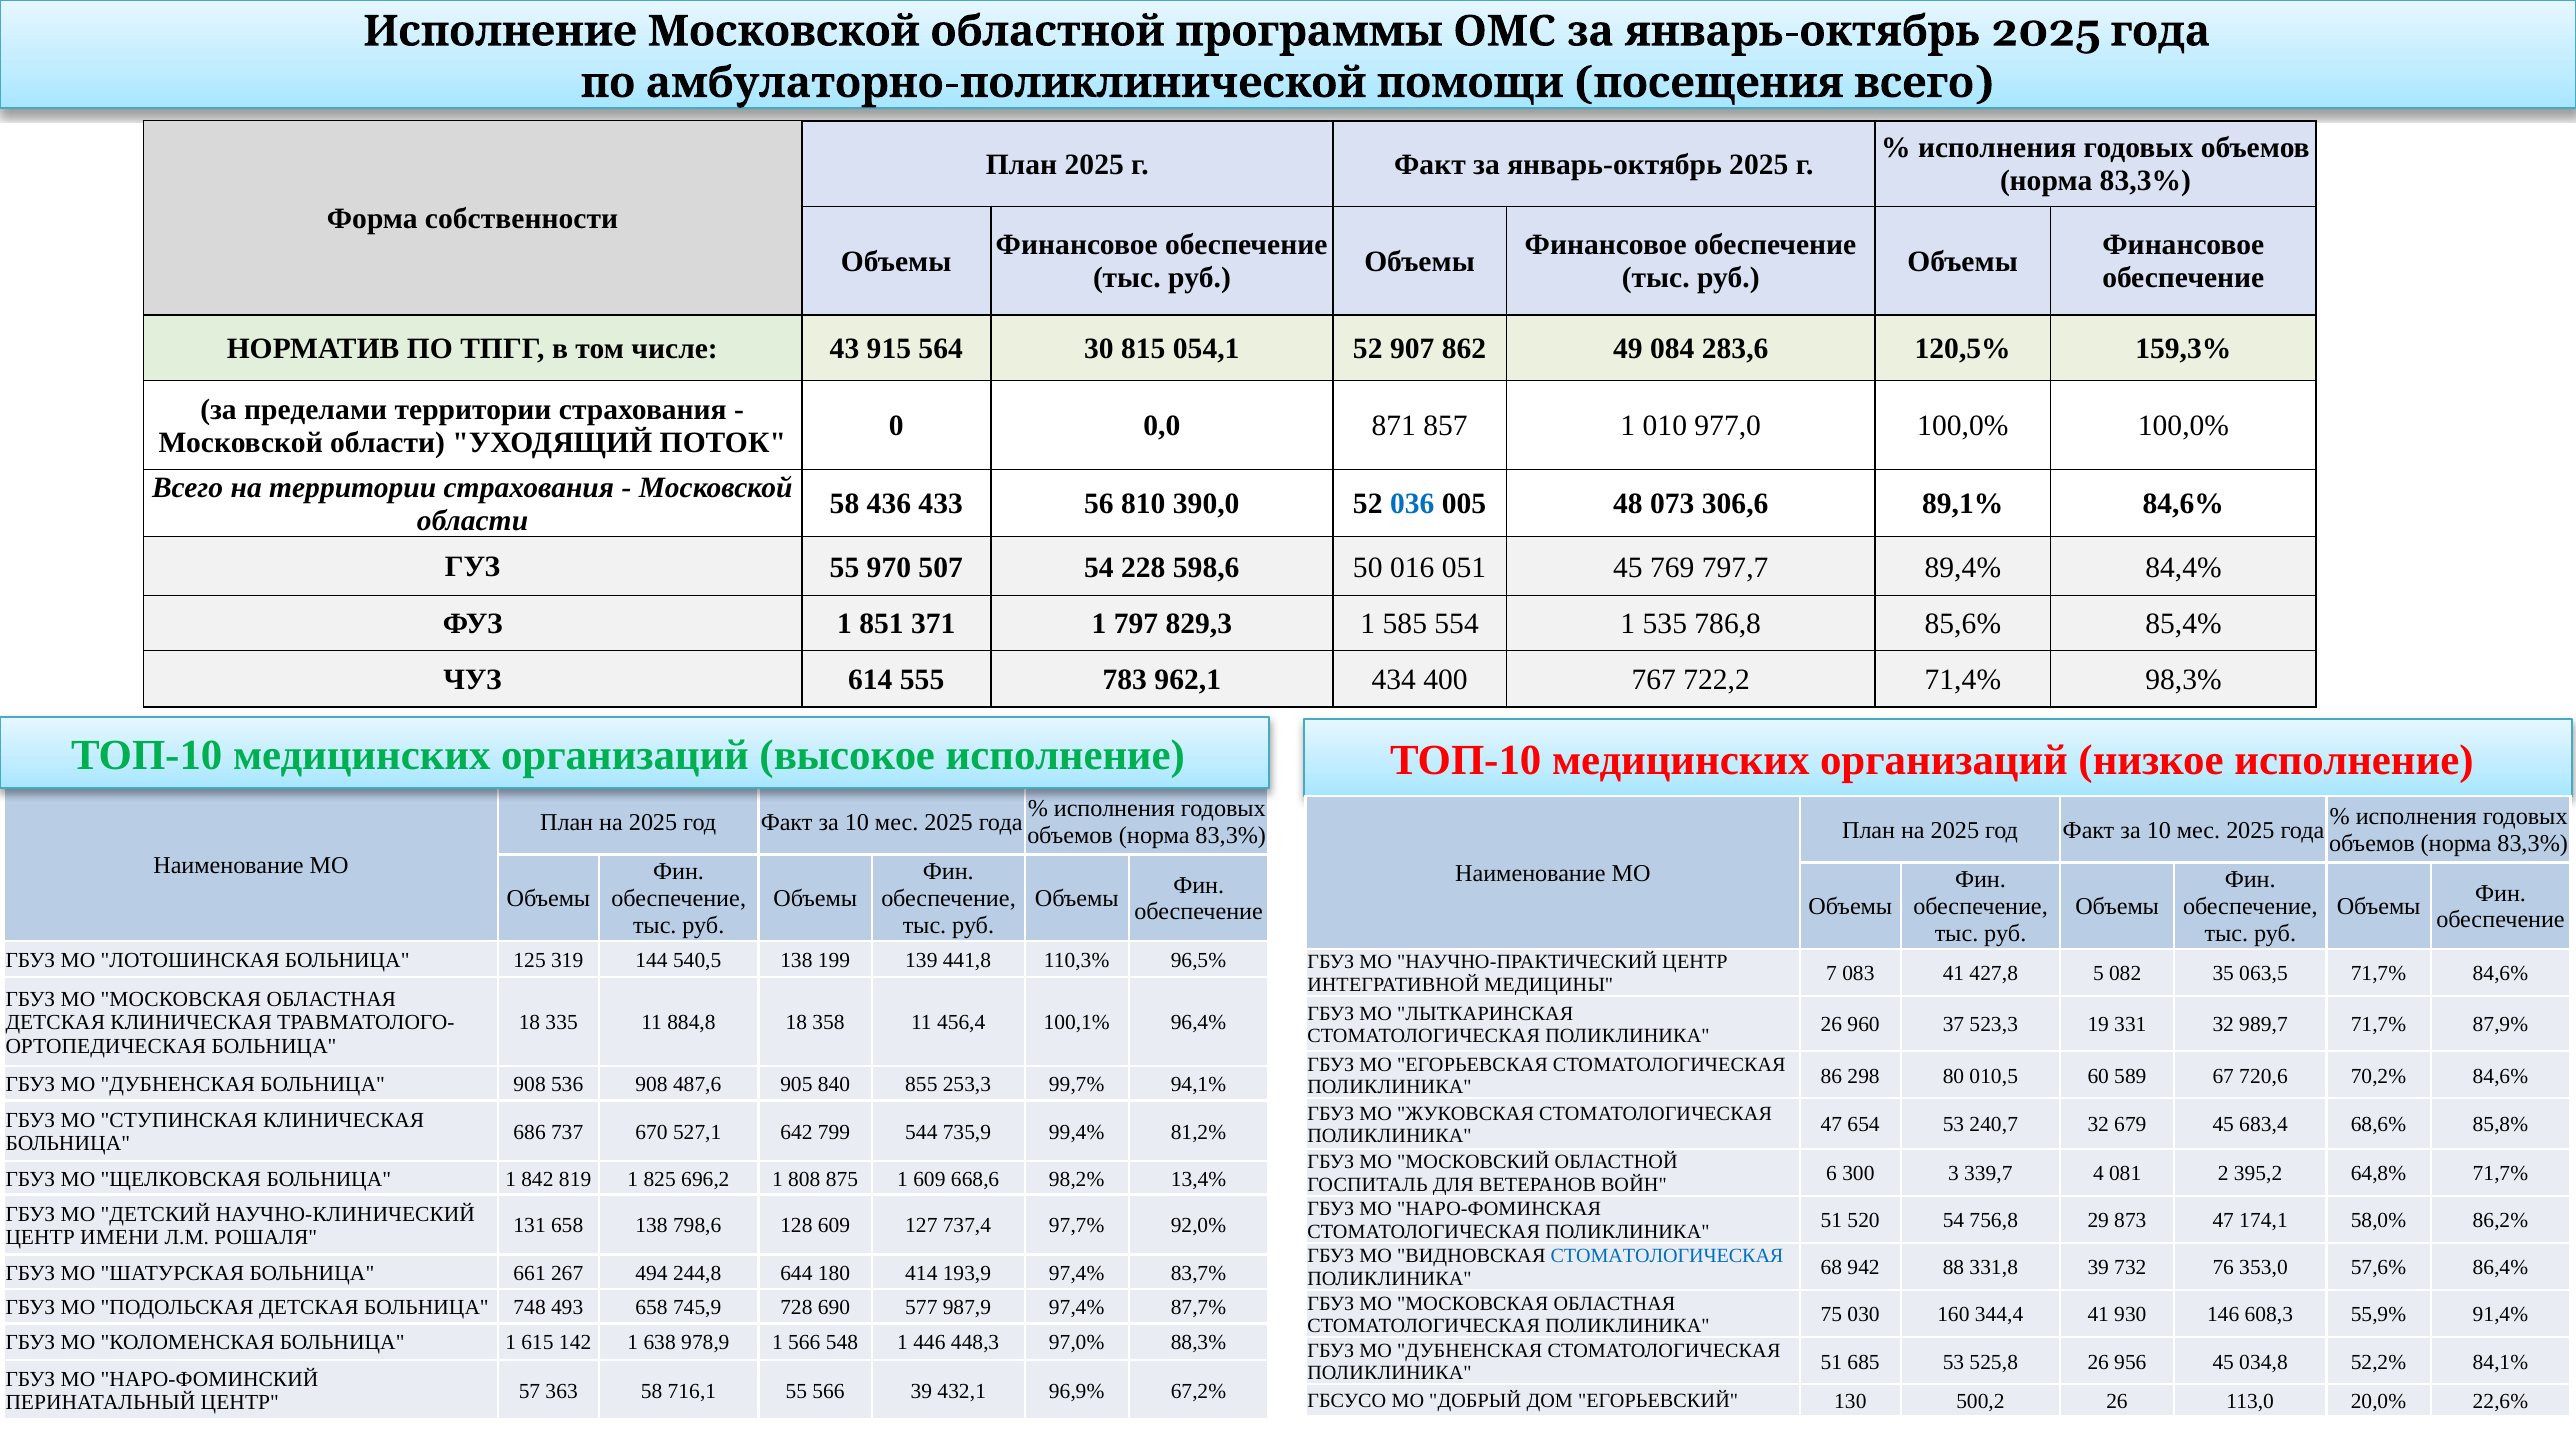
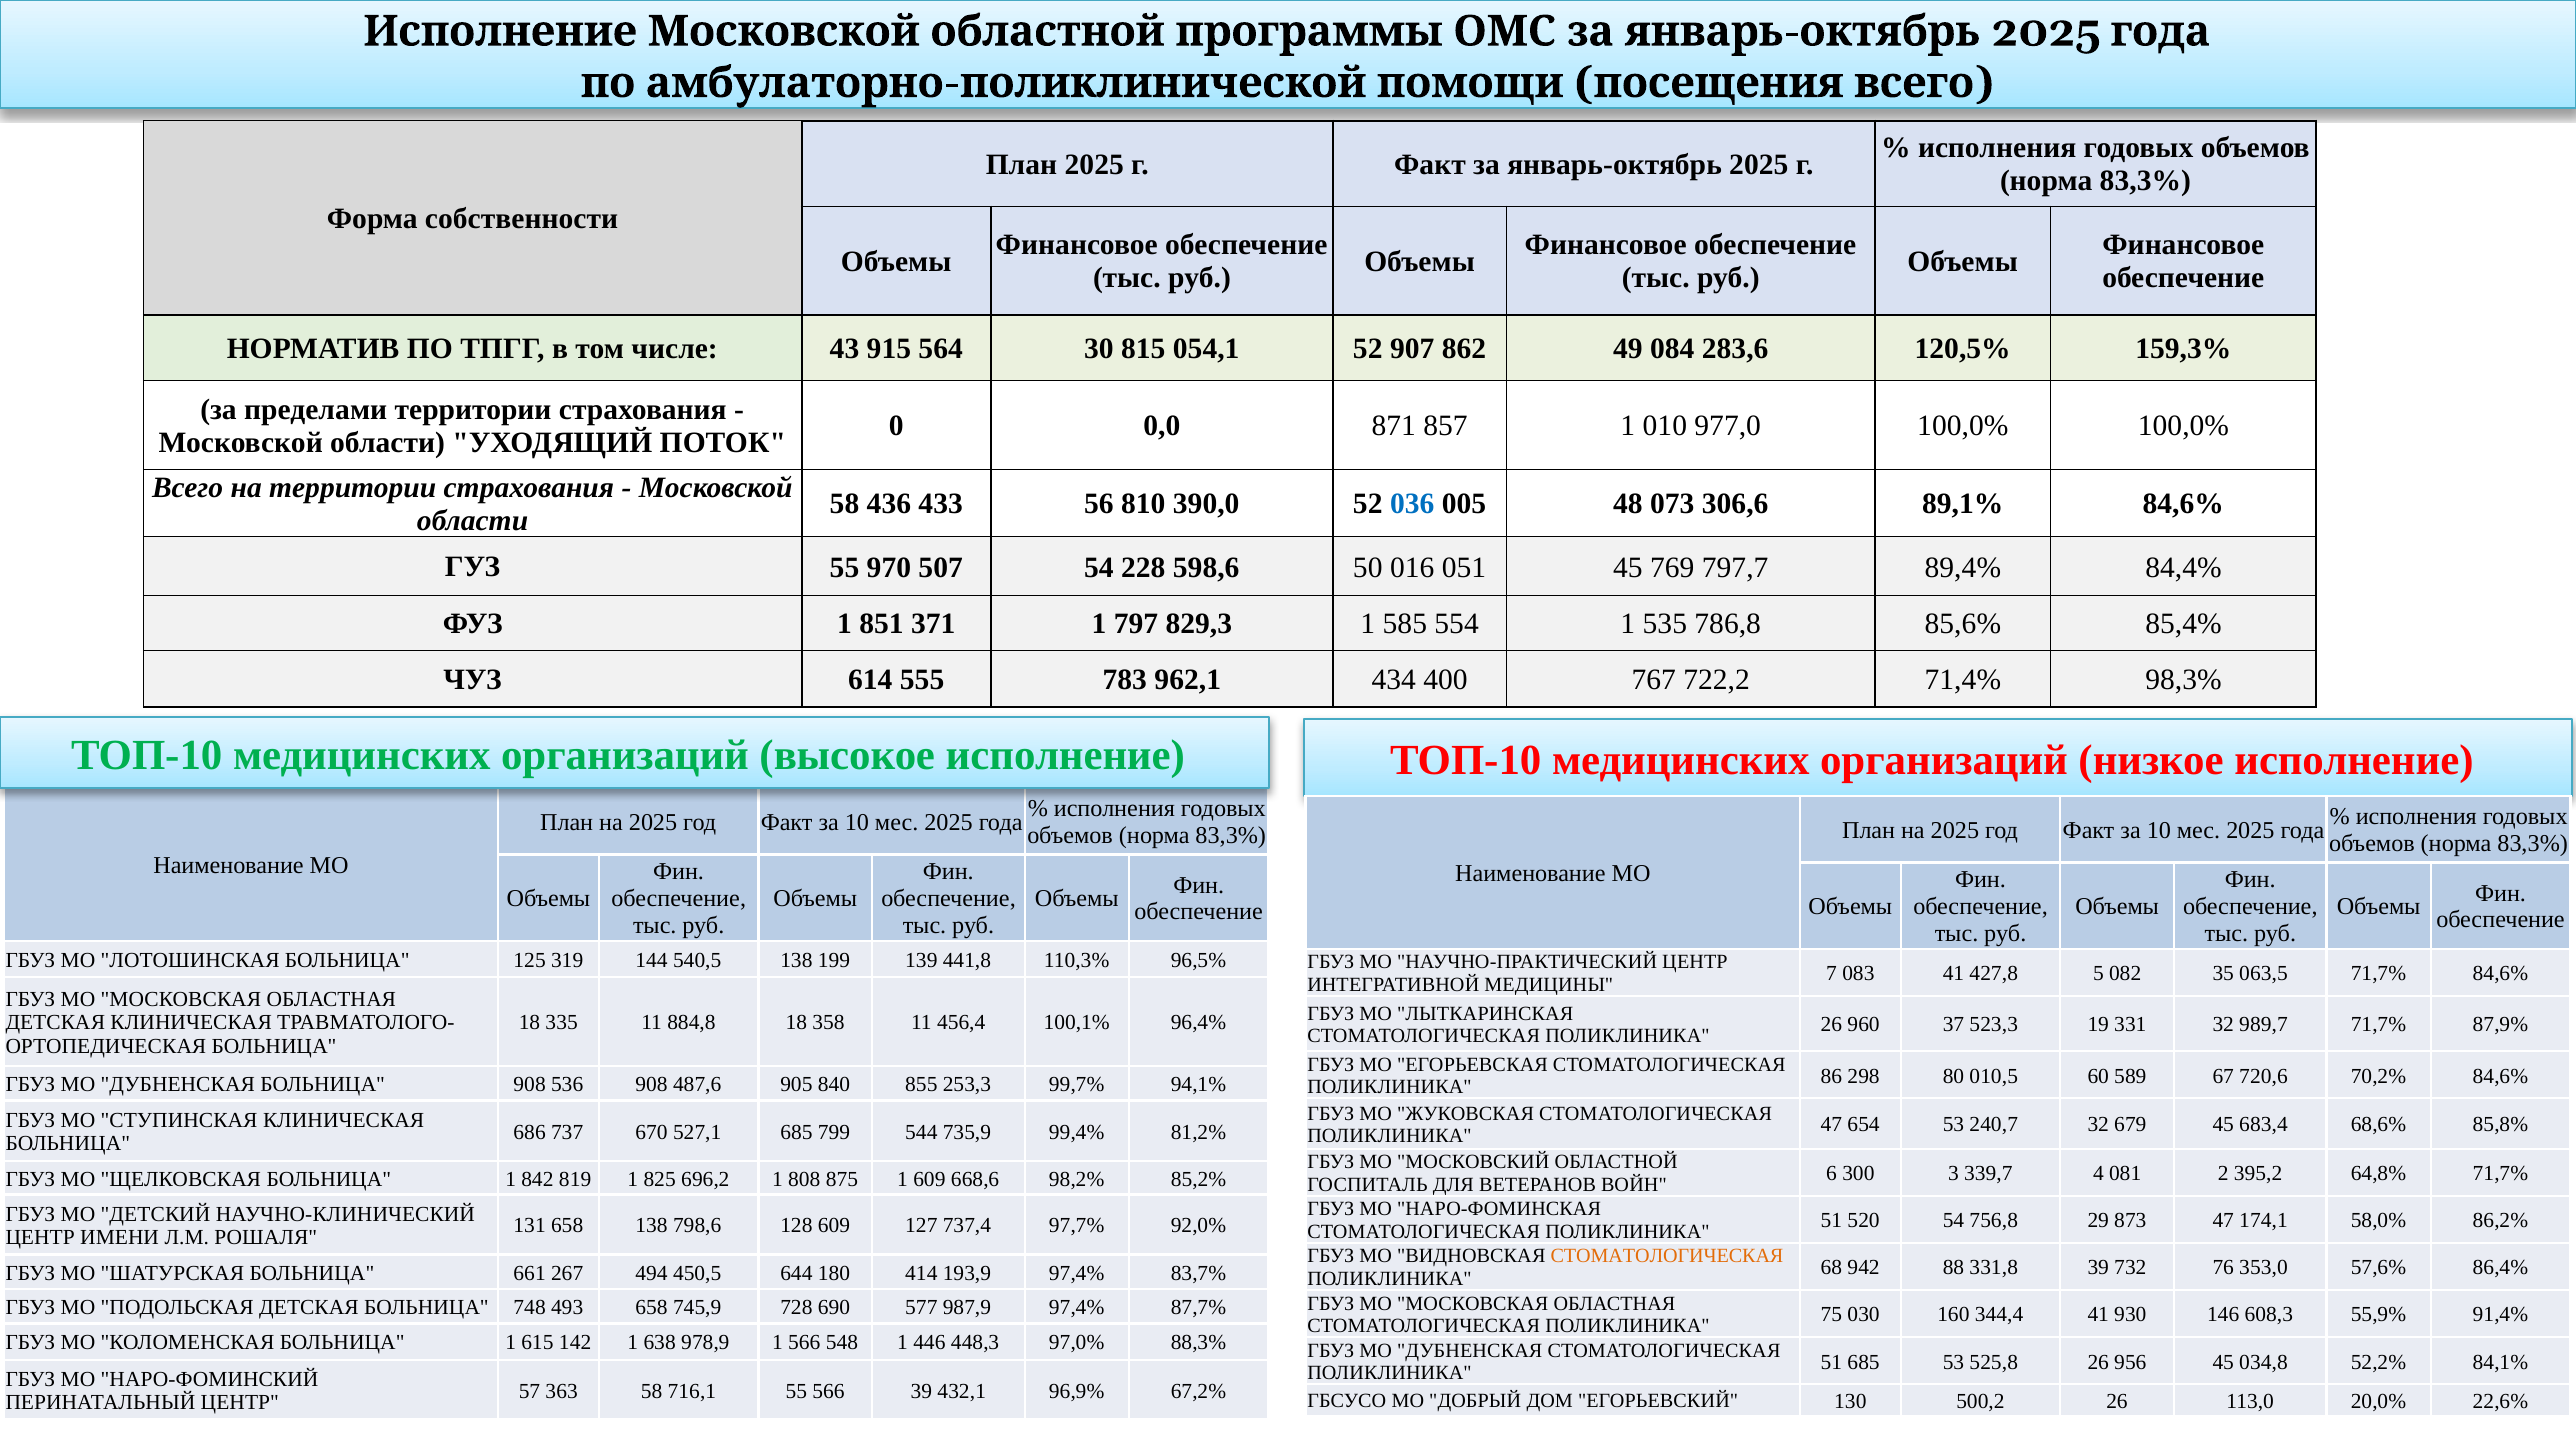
527,1 642: 642 -> 685 (796, 1132)
13,4%: 13,4% -> 85,2% (1199, 1179)
СТОМАТОЛОГИЧЕСКАЯ colour: blue -> orange (1667, 1256)
244,8: 244,8 -> 450,5 (697, 1273)
